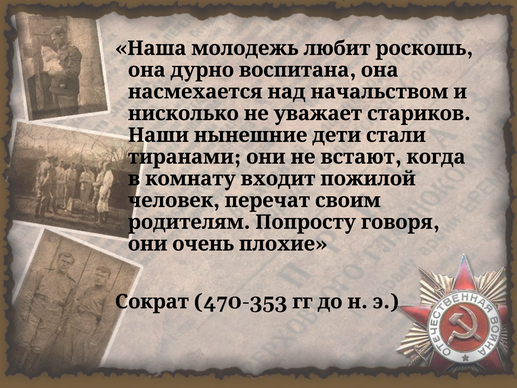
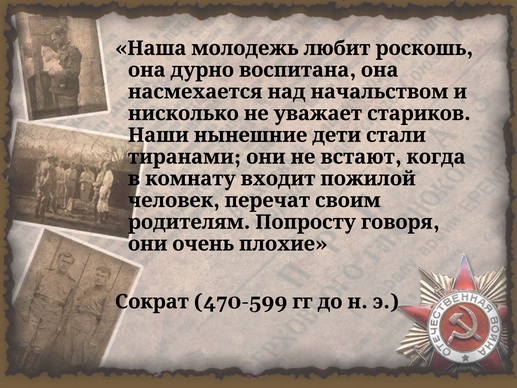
470-353: 470-353 -> 470-599 (241, 302)
